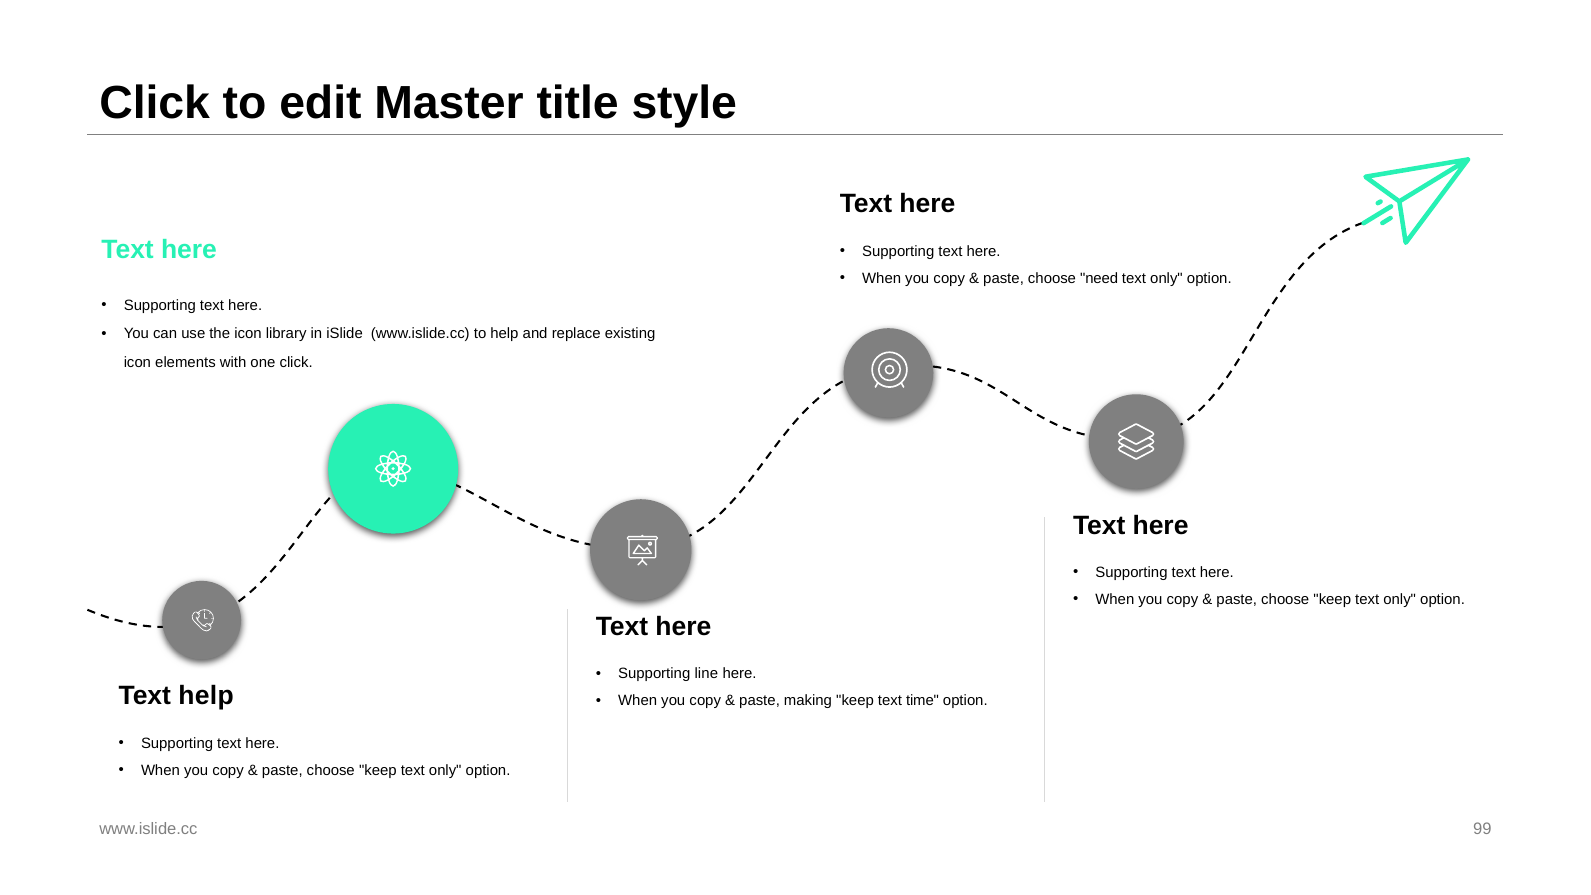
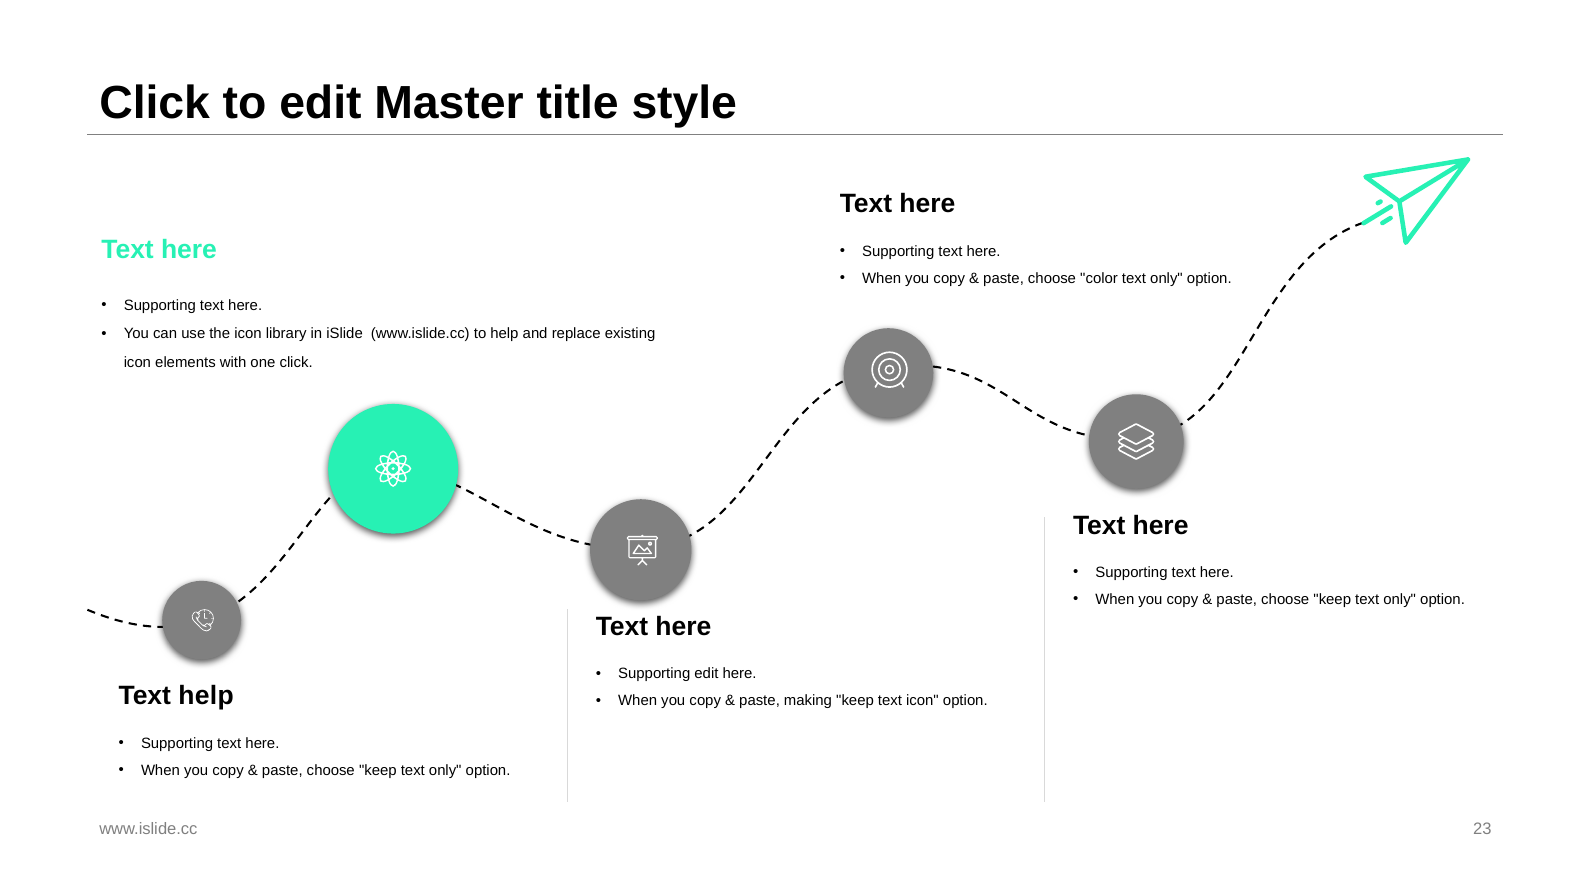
need: need -> color (1099, 278)
Supporting line: line -> edit (706, 674)
text time: time -> icon (922, 701)
99: 99 -> 23 (1482, 829)
